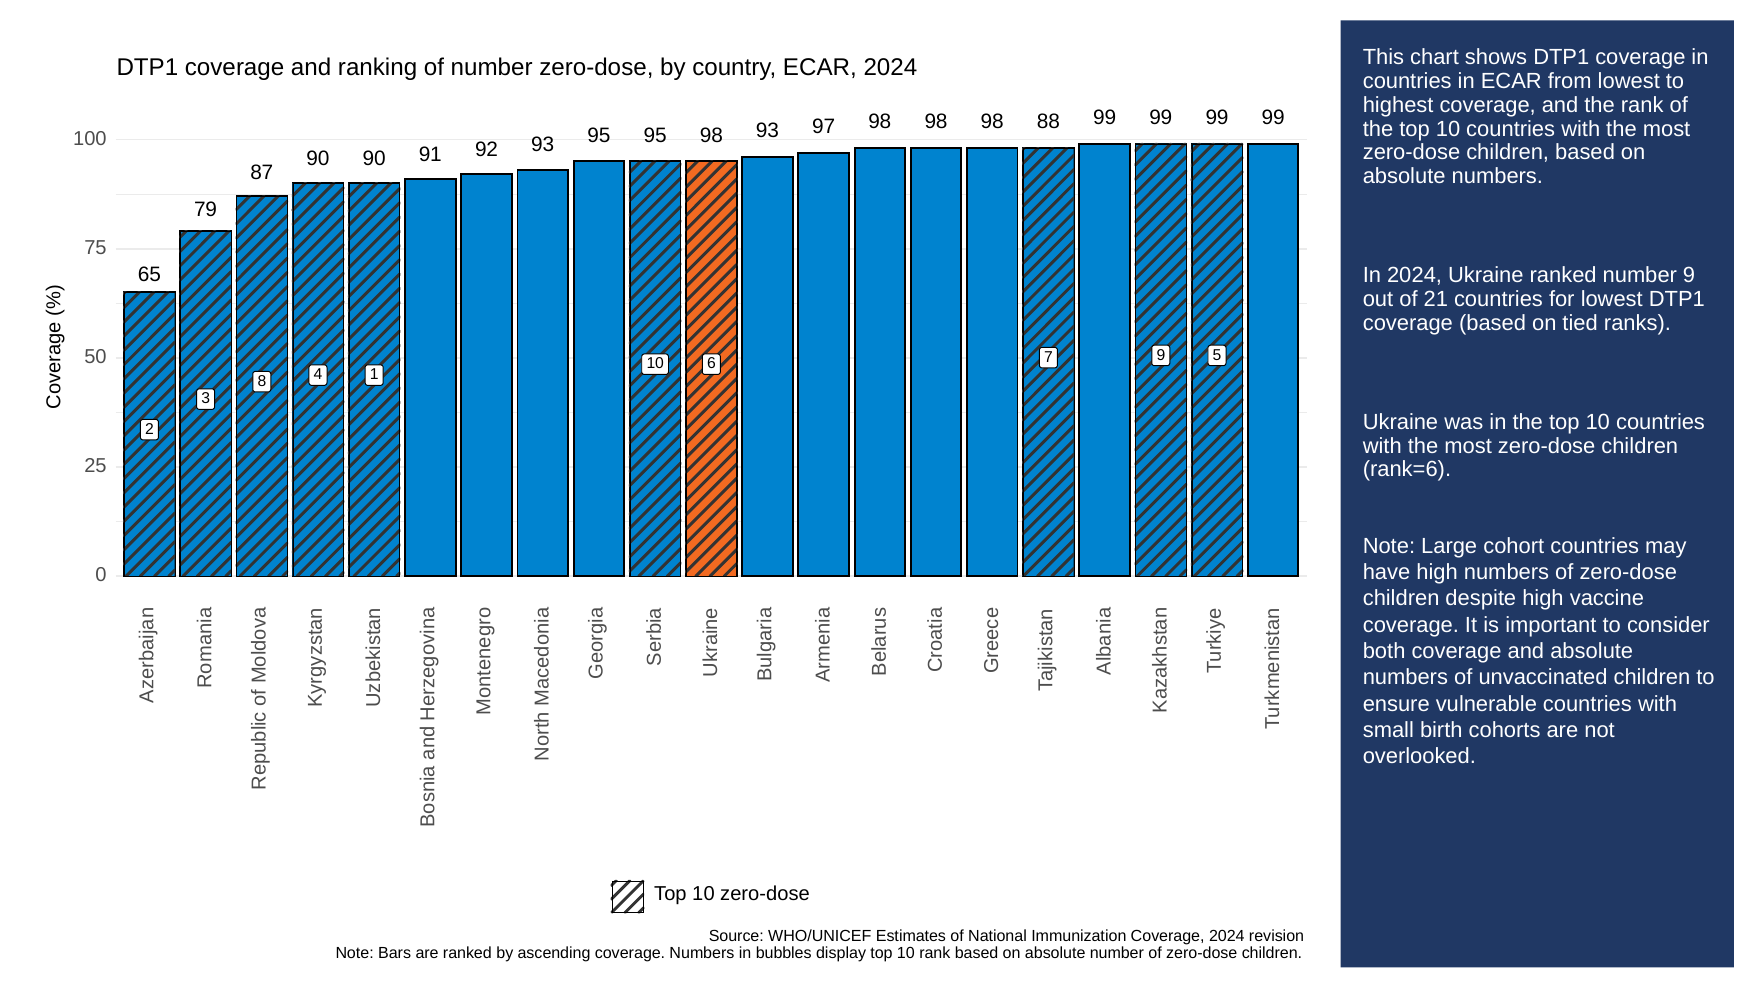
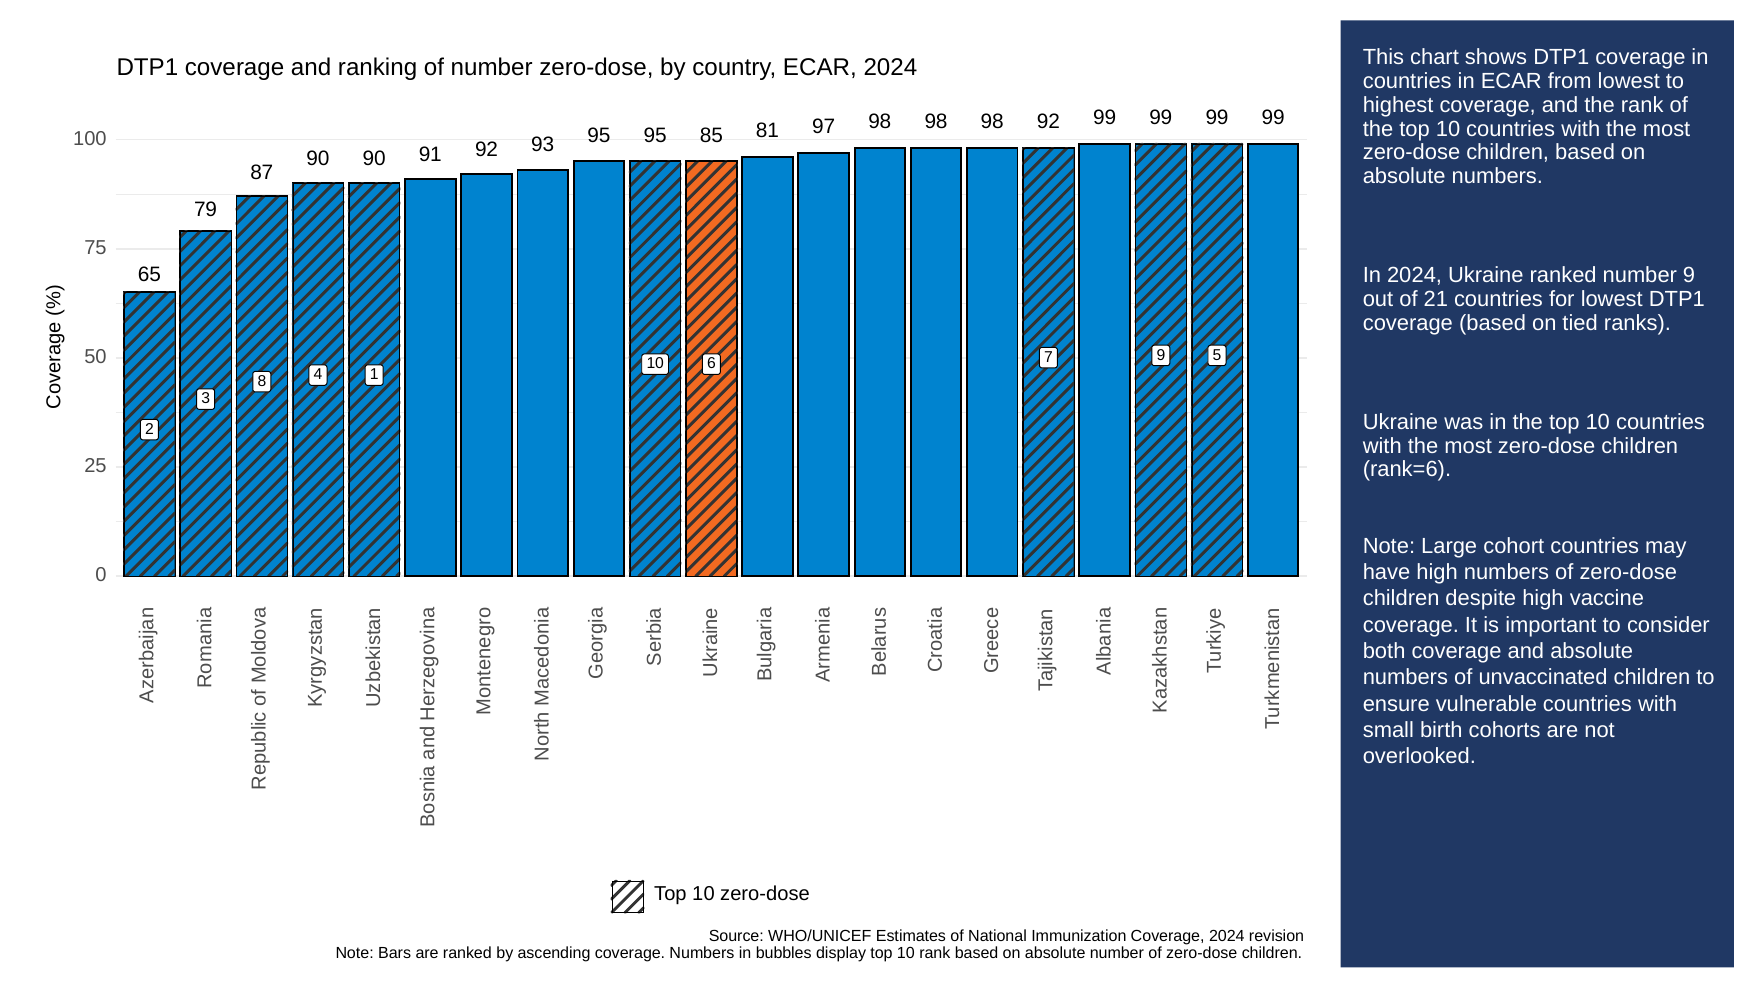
95 93: 93 -> 81 (768, 131)
97 88: 88 -> 92 (1048, 122)
93 98: 98 -> 85 (711, 136)
